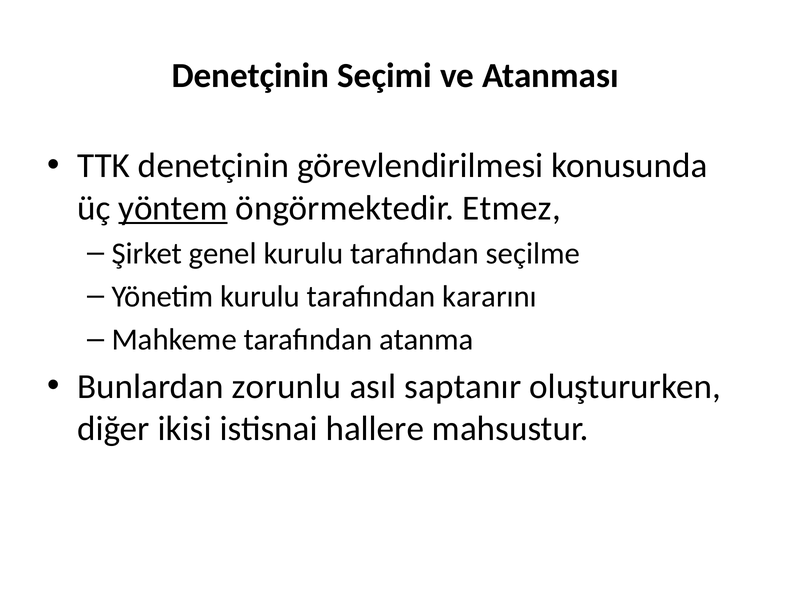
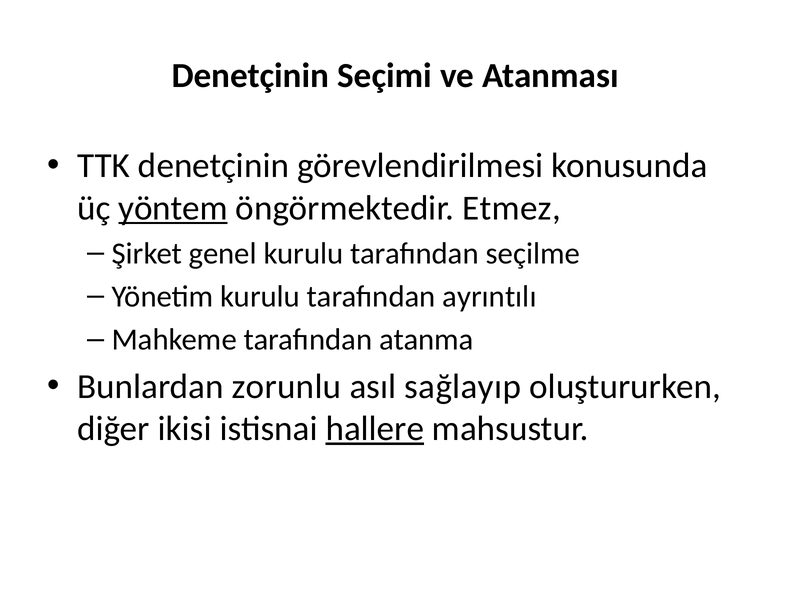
kararını: kararını -> ayrıntılı (489, 297)
saptanır: saptanır -> sağlayıp (463, 387)
hallere underline: none -> present (375, 429)
